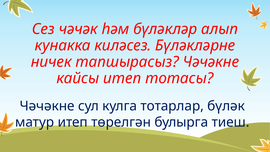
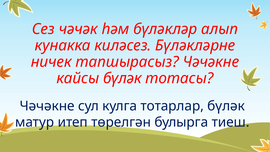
кайсы итеп: итеп -> бүләк (122, 78)
